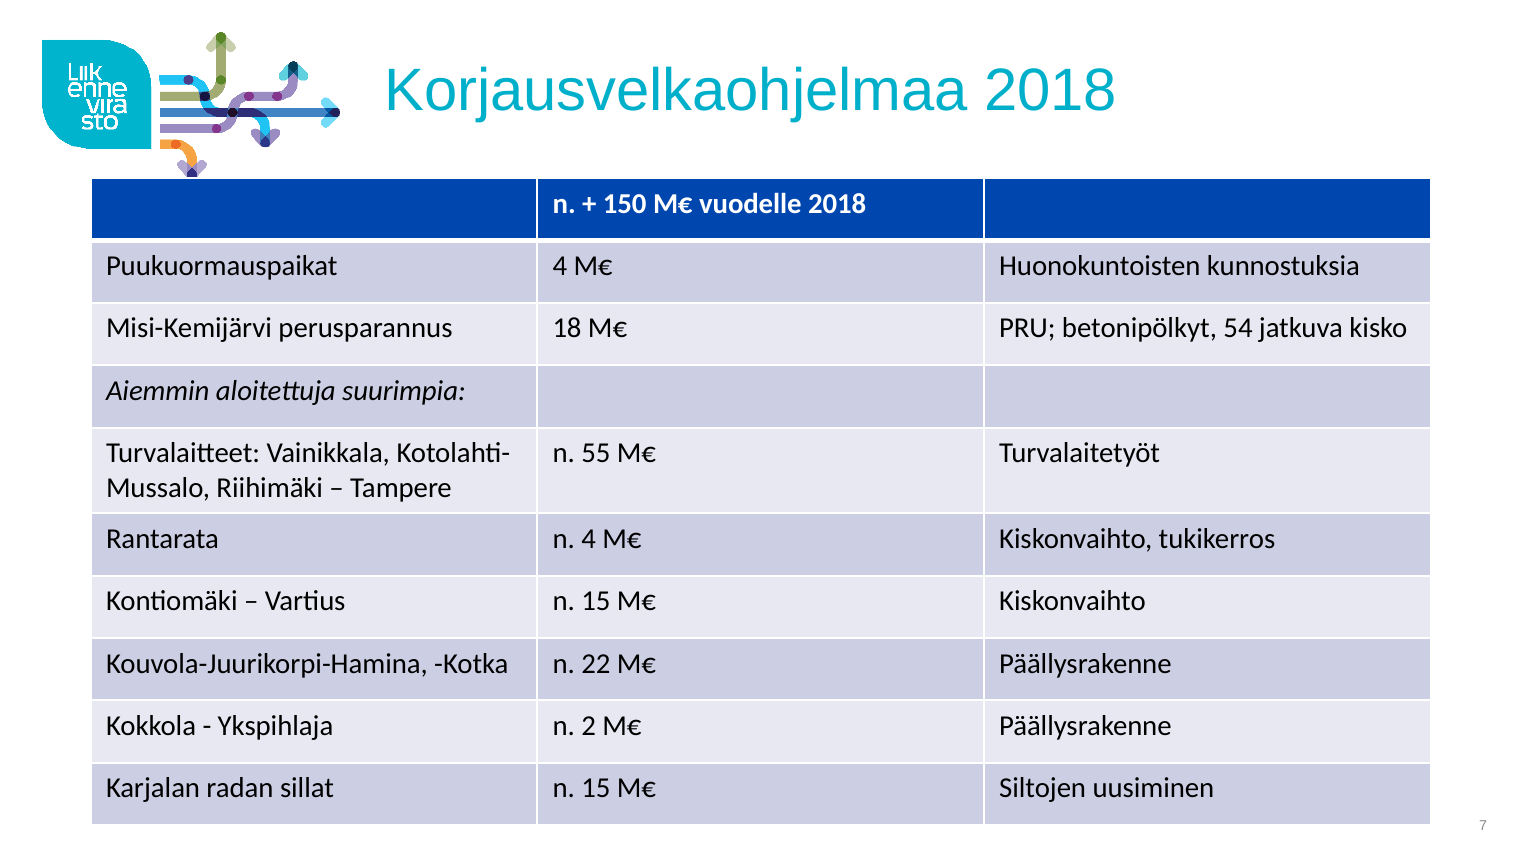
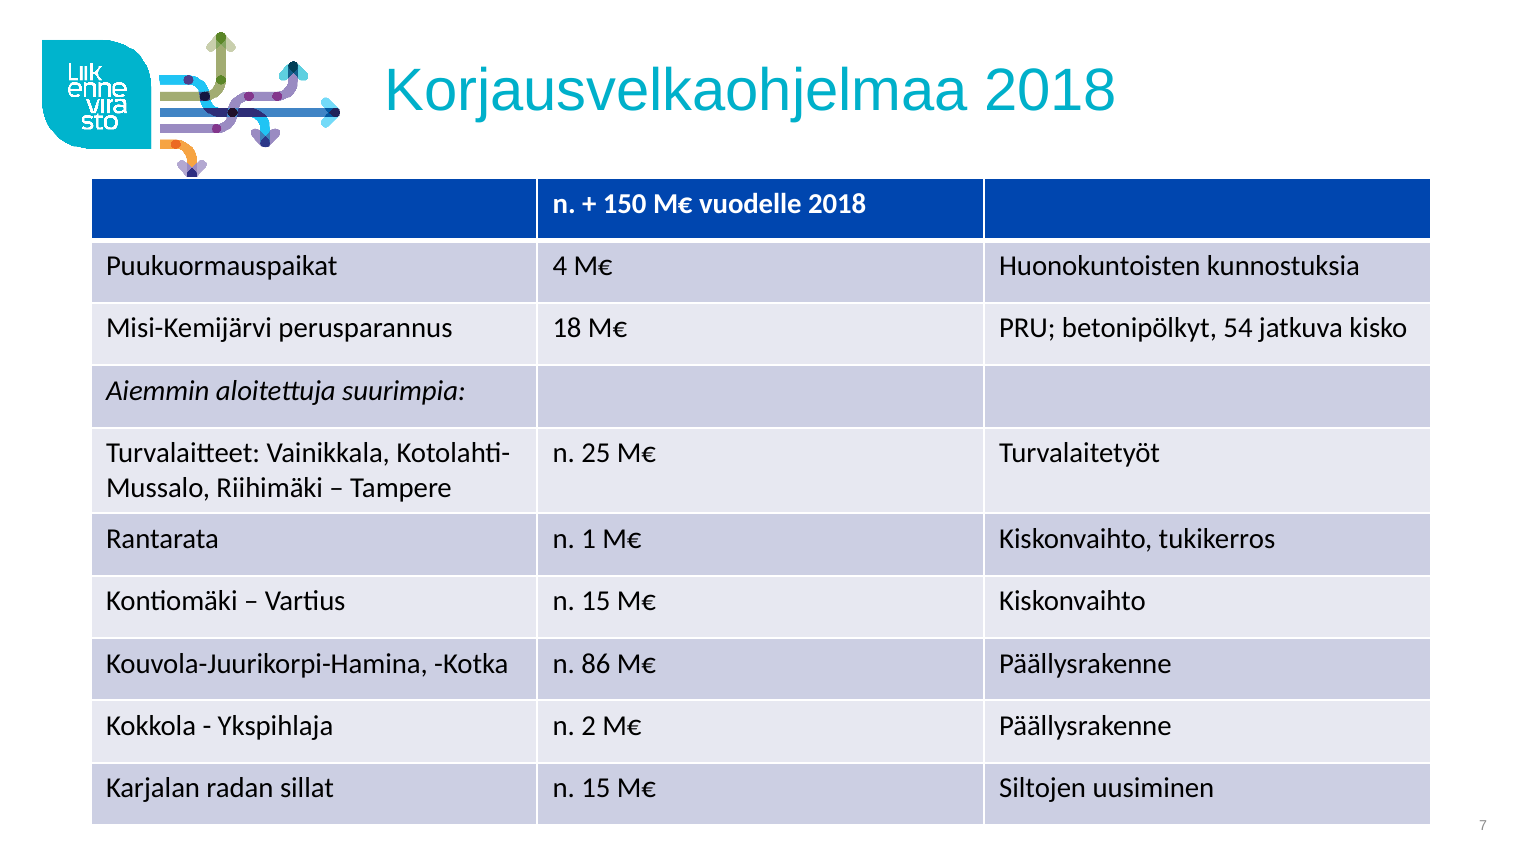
55: 55 -> 25 (596, 453)
n 4: 4 -> 1 (589, 539)
22: 22 -> 86 (596, 663)
